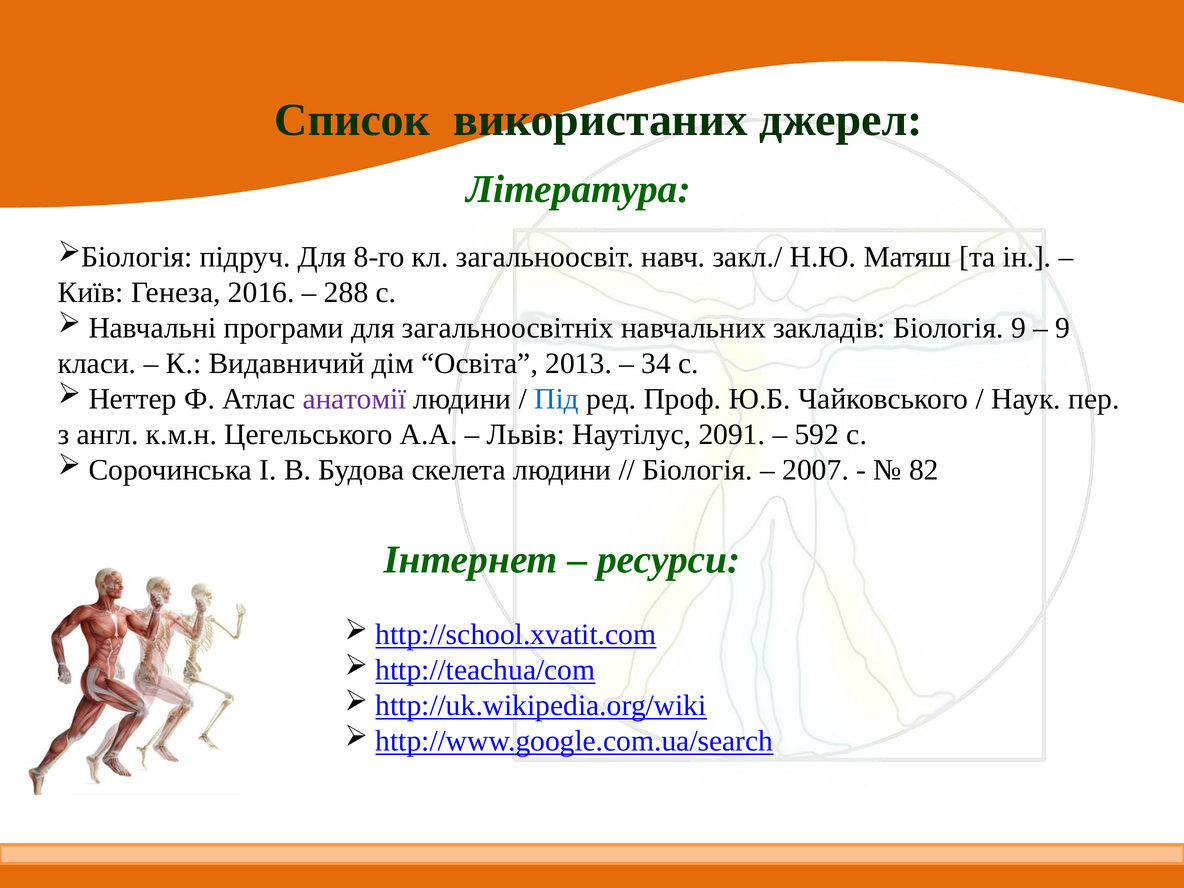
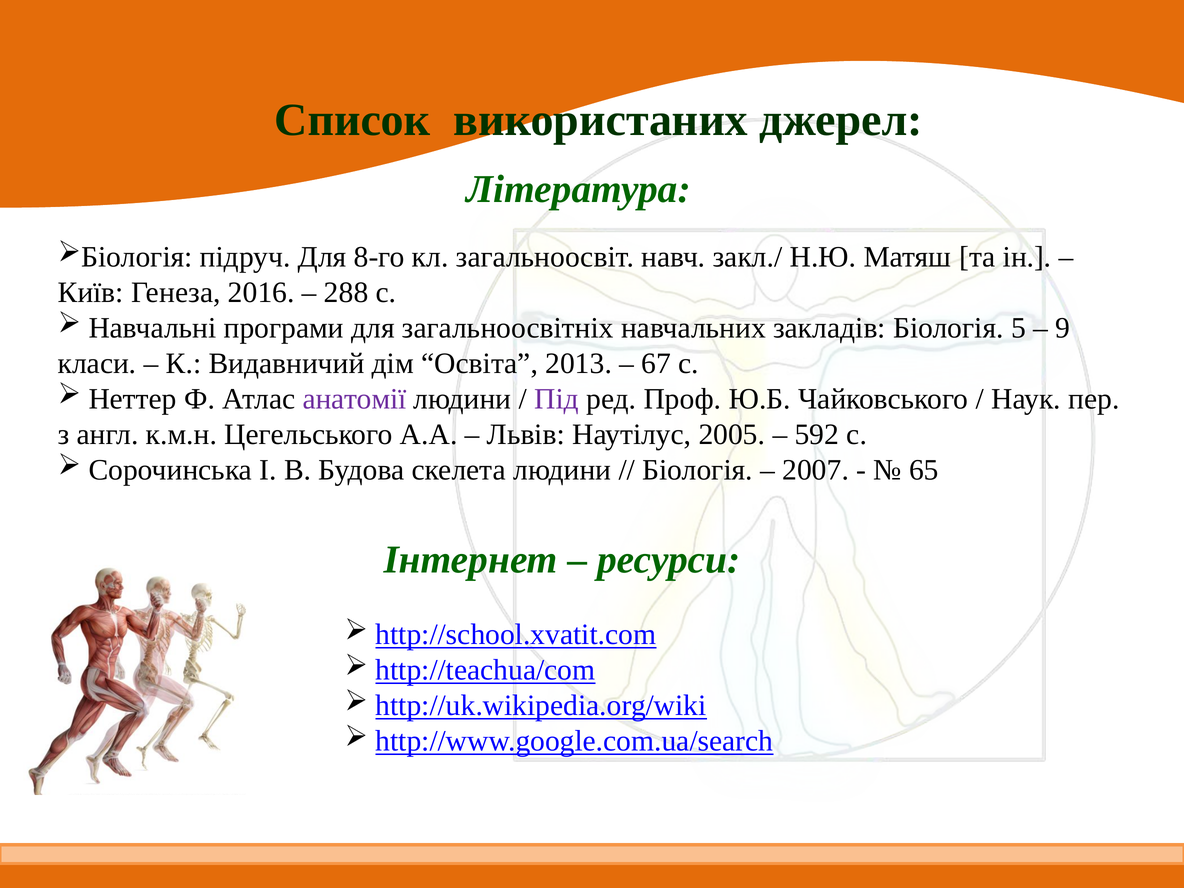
Біологія 9: 9 -> 5 (1018, 328)
34: 34 -> 67 (656, 363)
Під colour: blue -> purple (557, 399)
2091: 2091 -> 2005 (732, 434)
82: 82 -> 65 (924, 470)
